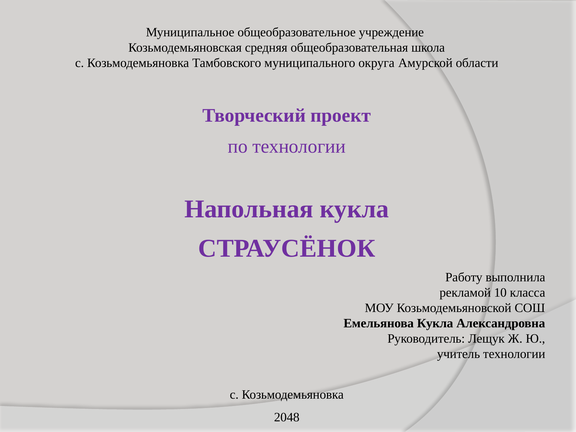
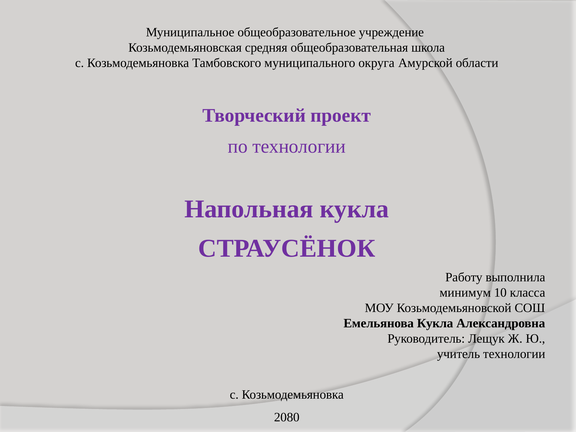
рекламой: рекламой -> минимум (465, 293)
2048: 2048 -> 2080 (287, 417)
